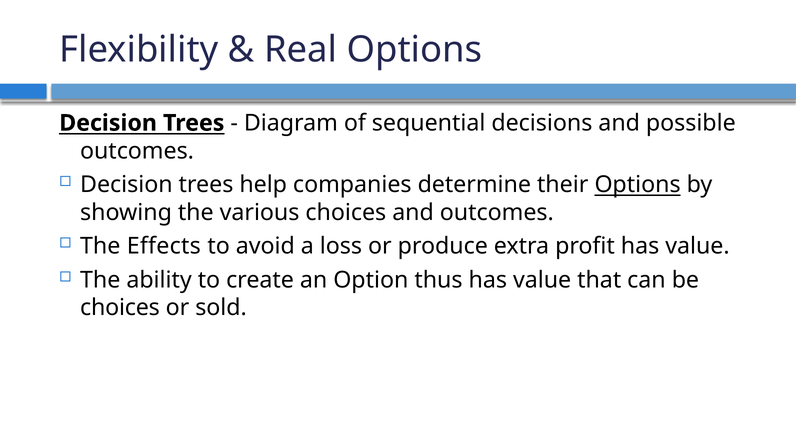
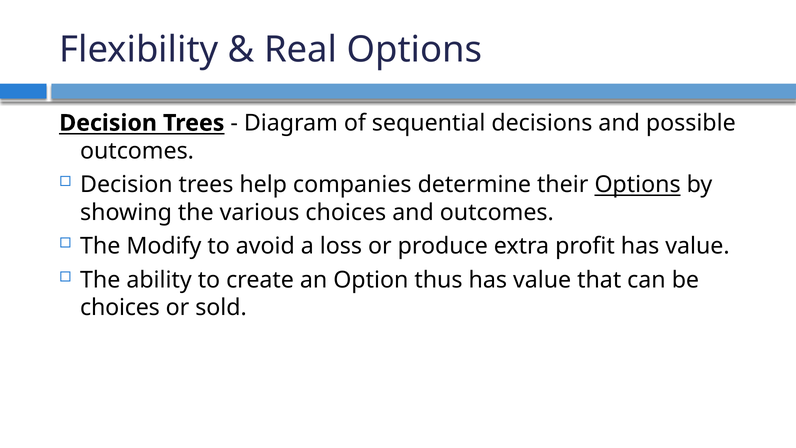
Effects: Effects -> Modify (164, 246)
